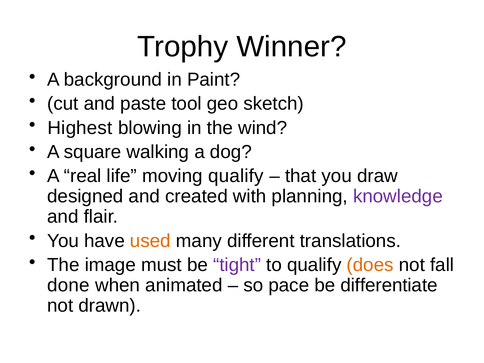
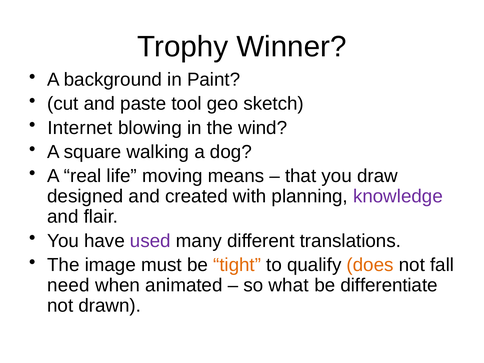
Highest: Highest -> Internet (80, 128)
moving qualify: qualify -> means (236, 176)
used colour: orange -> purple (150, 241)
tight colour: purple -> orange (237, 265)
done: done -> need (69, 285)
pace: pace -> what (289, 285)
